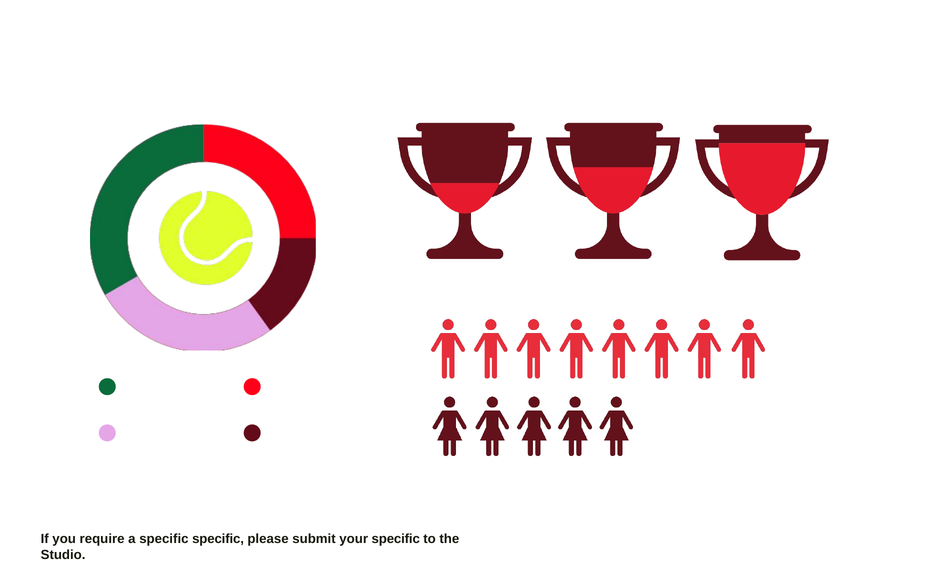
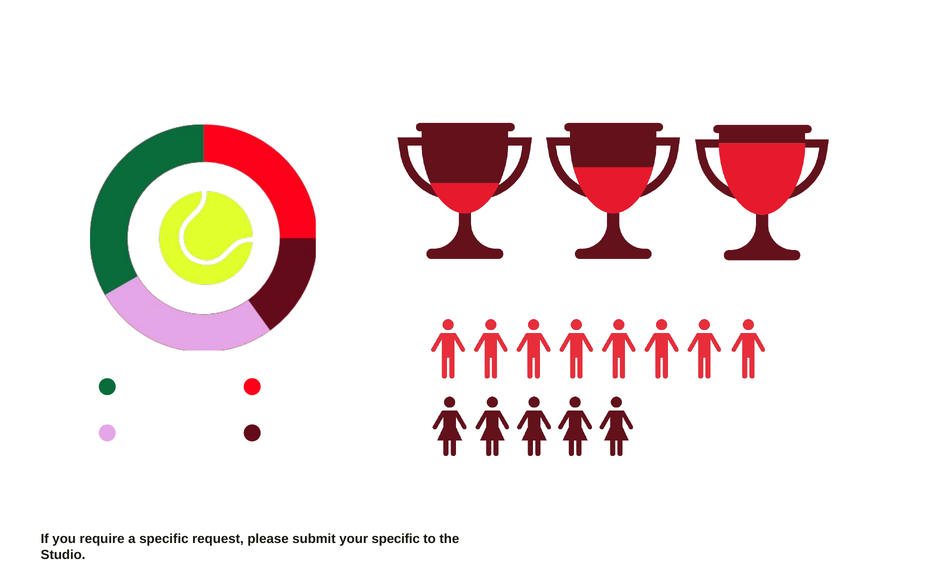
specific specific: specific -> request (218, 539)
